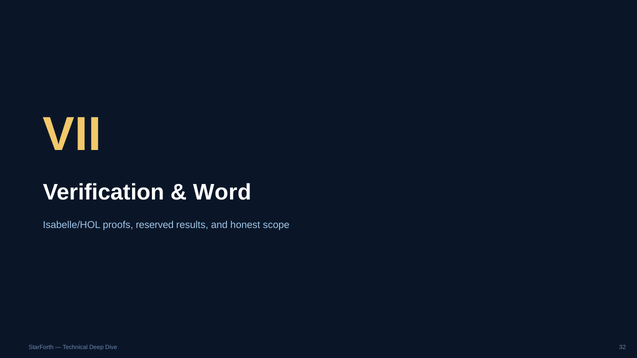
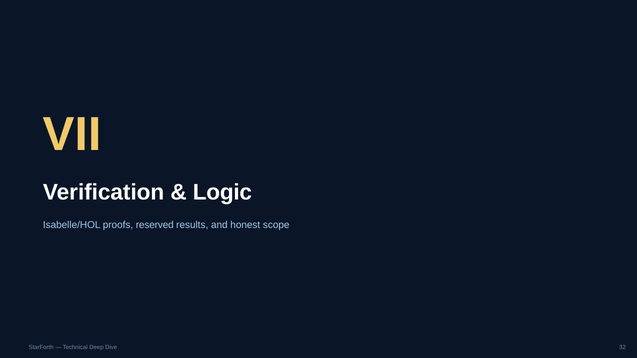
Word: Word -> Logic (222, 193)
